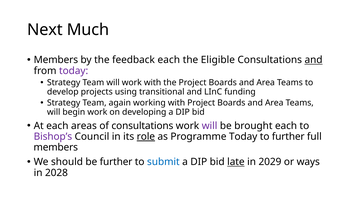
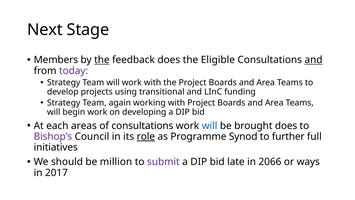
Much: Much -> Stage (88, 30)
the underline: none -> present (102, 60)
feedback each: each -> does (169, 60)
will colour: purple -> blue (210, 126)
brought each: each -> does (286, 126)
Programme Today: Today -> Synod (243, 136)
members: members -> initiatives (56, 147)
be further: further -> million (116, 162)
submit colour: blue -> purple (163, 162)
late underline: present -> none (236, 162)
2029: 2029 -> 2066 (270, 162)
2028: 2028 -> 2017 (56, 172)
